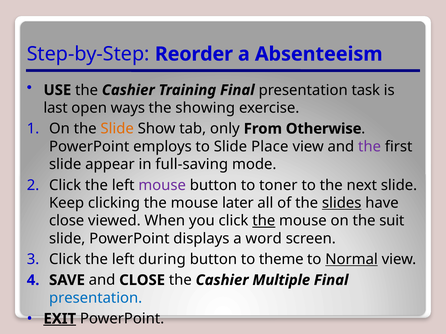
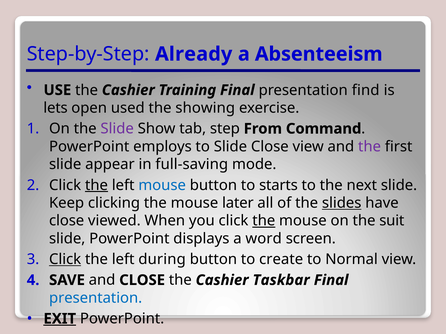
Reorder: Reorder -> Already (194, 54)
task: task -> find (366, 90)
last: last -> lets (56, 108)
ways: ways -> used (128, 108)
Slide colour: orange -> purple (117, 129)
only: only -> step (225, 129)
Otherwise: Otherwise -> Command (324, 129)
Slide Place: Place -> Close (270, 147)
the underline: none -> present (96, 185)
mouse colour: purple -> blue (162, 185)
toner: toner -> starts (278, 185)
Click underline: none -> present (65, 260)
theme: theme -> create (281, 260)
Normal underline: present -> none (352, 260)
Multiple: Multiple -> Taskbar (281, 281)
